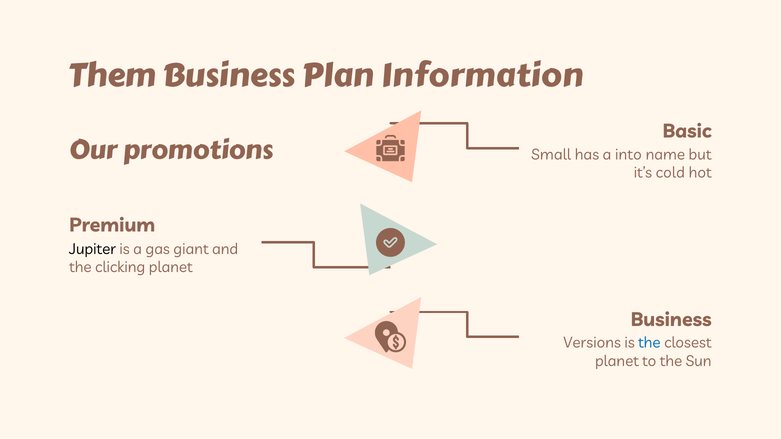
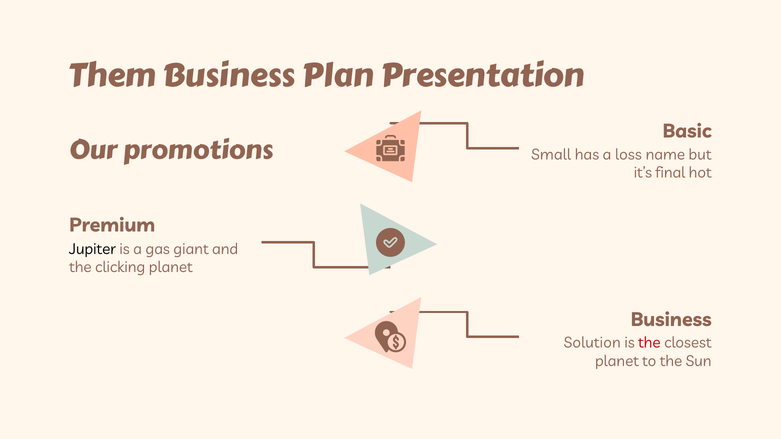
Information: Information -> Presentation (482, 76)
into: into -> loss (628, 155)
cold: cold -> final (670, 173)
Versions: Versions -> Solution (592, 343)
the colour: blue -> red (649, 343)
